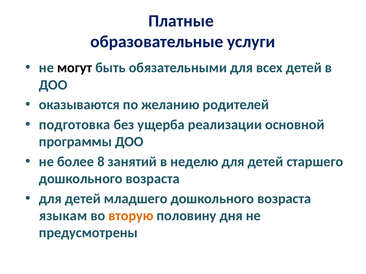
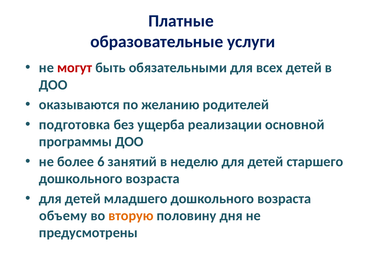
могут colour: black -> red (75, 68)
8: 8 -> 6 (101, 162)
языкам: языкам -> объему (63, 216)
